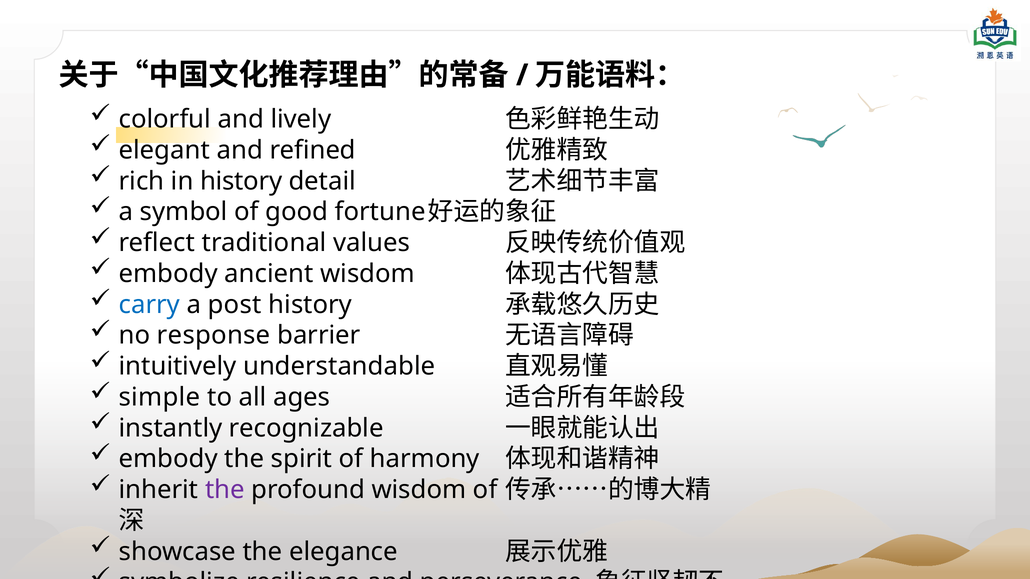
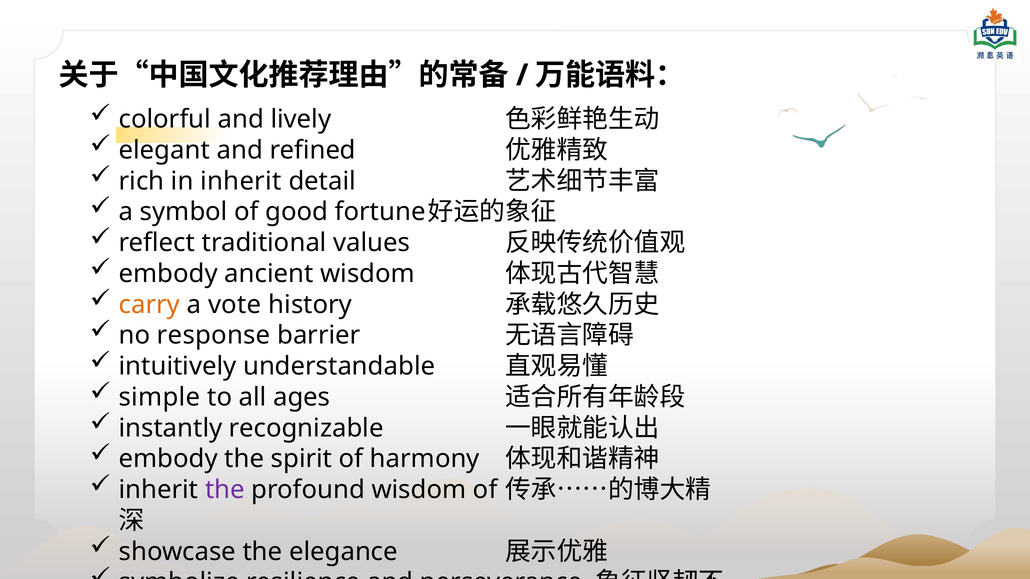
in history: history -> inherit (241, 181)
carry colour: blue -> orange (149, 305)
post: post -> vote (235, 305)
